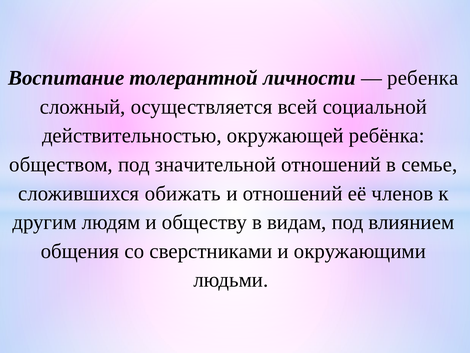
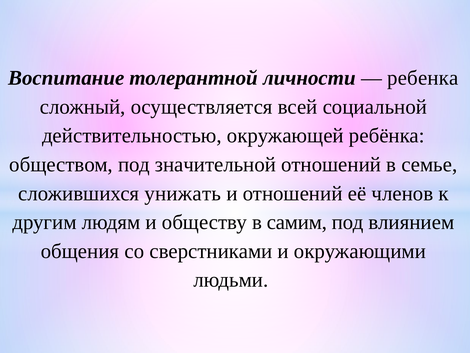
обижать: обижать -> унижать (183, 193)
видам: видам -> самим (297, 222)
